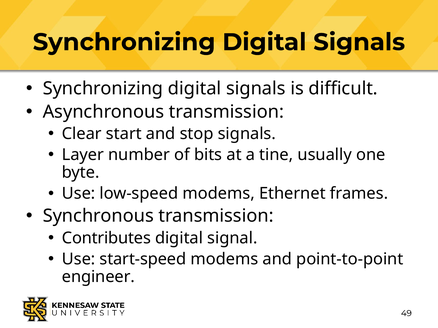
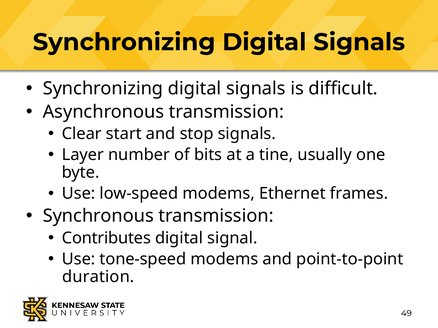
start-speed: start-speed -> tone-speed (143, 259)
engineer: engineer -> duration (98, 277)
